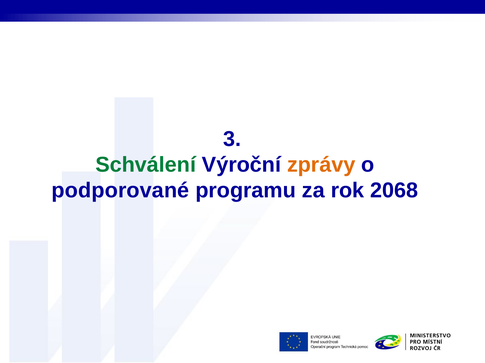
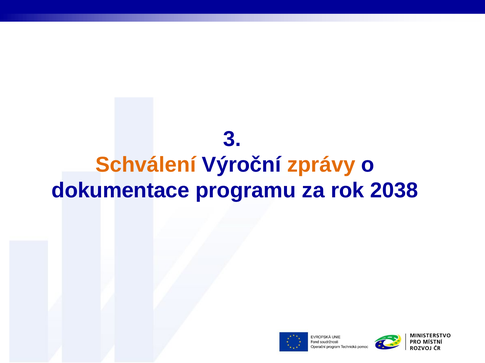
Schválení colour: green -> orange (146, 165)
podporované: podporované -> dokumentace (121, 191)
2068: 2068 -> 2038 (394, 191)
